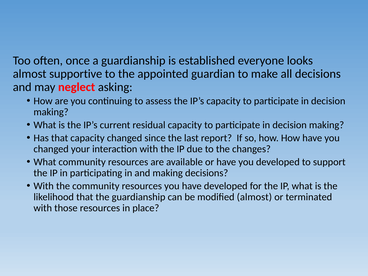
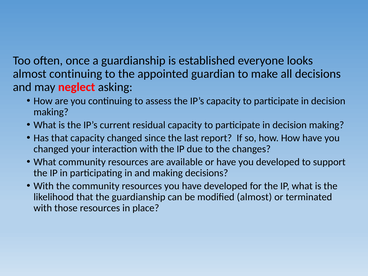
almost supportive: supportive -> continuing (76, 74)
